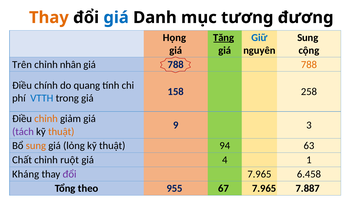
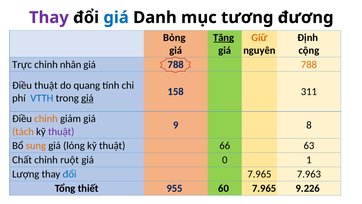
Thay colour: orange -> purple (49, 18)
Họng: Họng -> Bỏng (174, 38)
Giữ colour: blue -> orange (259, 38)
Sung: Sung -> Định (308, 38)
Trên: Trên -> Trực (22, 64)
Điều chính: chính -> thuật (46, 85)
258: 258 -> 311 (309, 92)
giá underline: none -> present (87, 98)
3: 3 -> 8 (309, 125)
tách colour: purple -> orange (23, 131)
thuật colour: orange -> purple (61, 131)
94: 94 -> 66 (225, 145)
4: 4 -> 0 (225, 160)
Kháng: Kháng -> Lượng (26, 174)
đổi colour: purple -> blue (70, 174)
6.458: 6.458 -> 7.963 (309, 174)
theo: theo -> thiết (88, 188)
67: 67 -> 60 (224, 188)
7.887: 7.887 -> 9.226 (308, 188)
